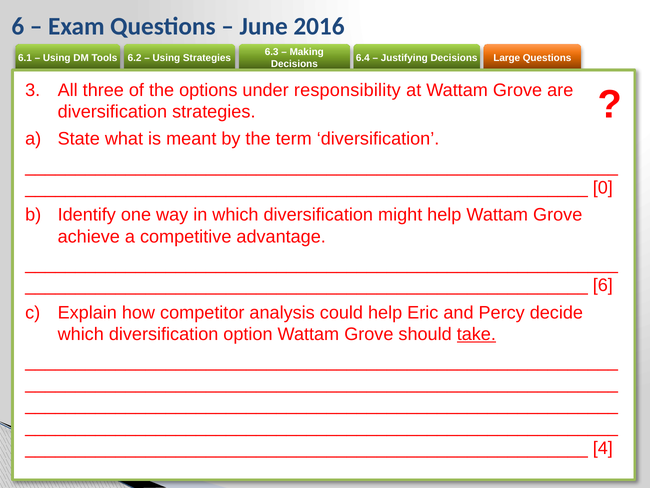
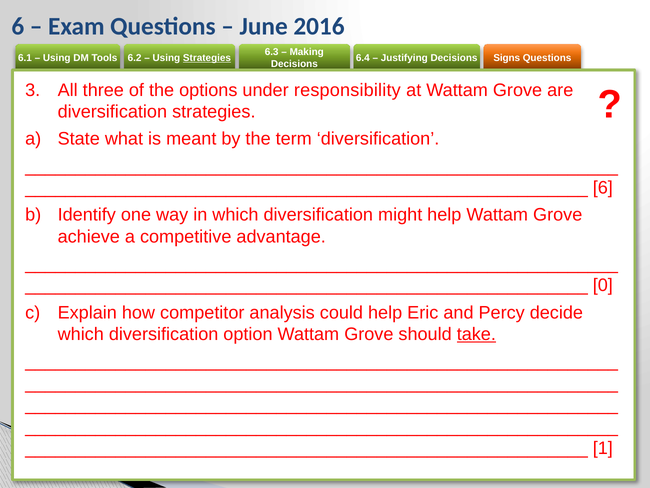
Strategies underline: none -> present (207, 58)
Large: Large -> Signs (507, 58)
0: 0 -> 6 (603, 188)
6: 6 -> 0 (603, 285)
4: 4 -> 1 (603, 448)
